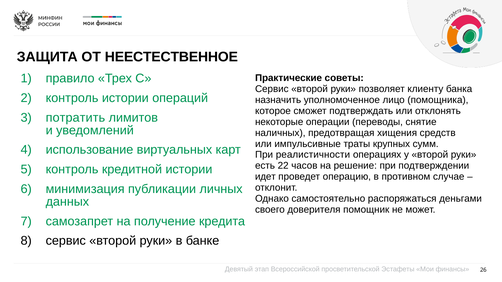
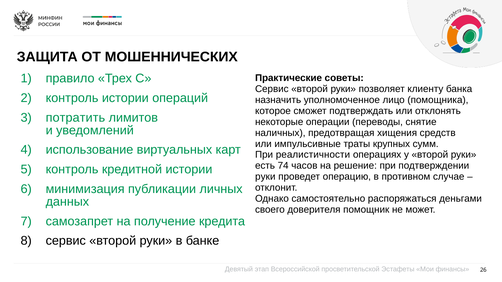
НЕЕСТЕСТВЕННОЕ: НЕЕСТЕСТВЕННОЕ -> МОШЕННИЧЕСКИХ (171, 57)
22: 22 -> 74 (283, 166)
идет: идет -> руки (265, 177)
